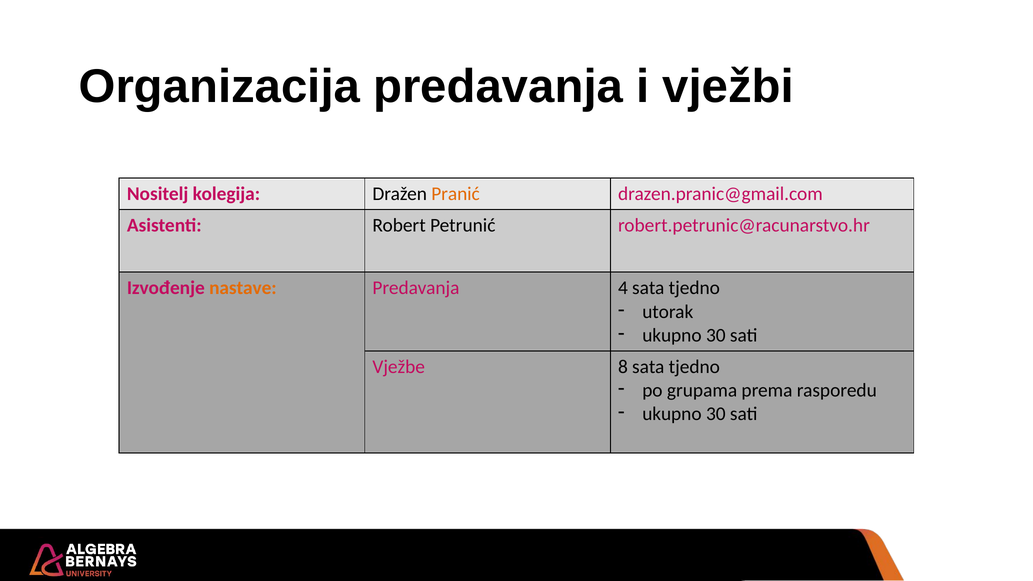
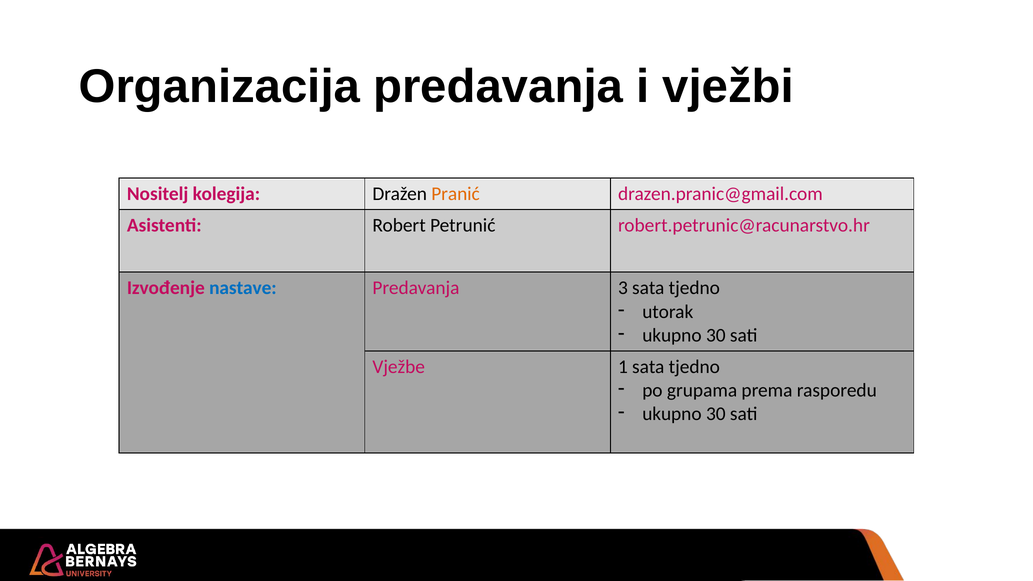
nastave colour: orange -> blue (243, 288)
4: 4 -> 3 (623, 288)
8: 8 -> 1 (623, 367)
